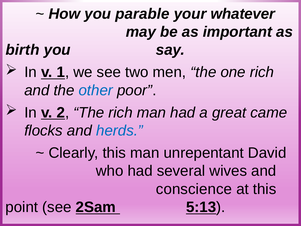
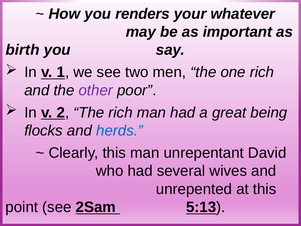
parable: parable -> renders (143, 14)
other colour: blue -> purple (96, 90)
came: came -> being (269, 112)
conscience: conscience -> unrepented (194, 189)
